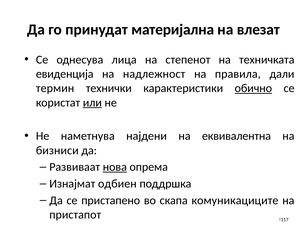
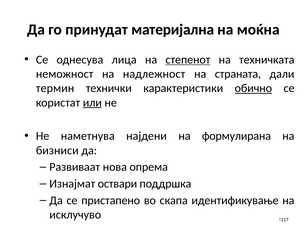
влезат: влезат -> моќна (258, 29)
степенот underline: none -> present (188, 60)
евиденција: евиденција -> неможност (65, 74)
правила: правила -> страната (238, 74)
еквивалентна: еквивалентна -> формулирана (236, 136)
нова underline: present -> none (115, 167)
одбиен: одбиен -> оствари (117, 184)
комуникациците: комуникациците -> идентификување (235, 201)
пристапот: пристапот -> исклучуво (75, 215)
